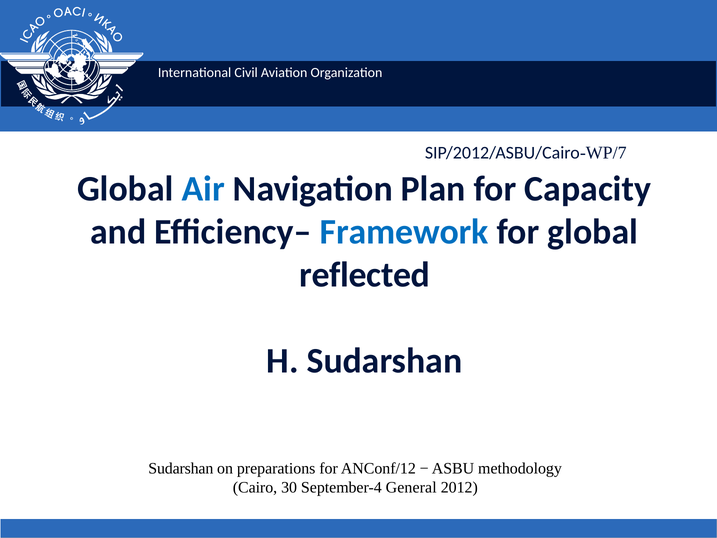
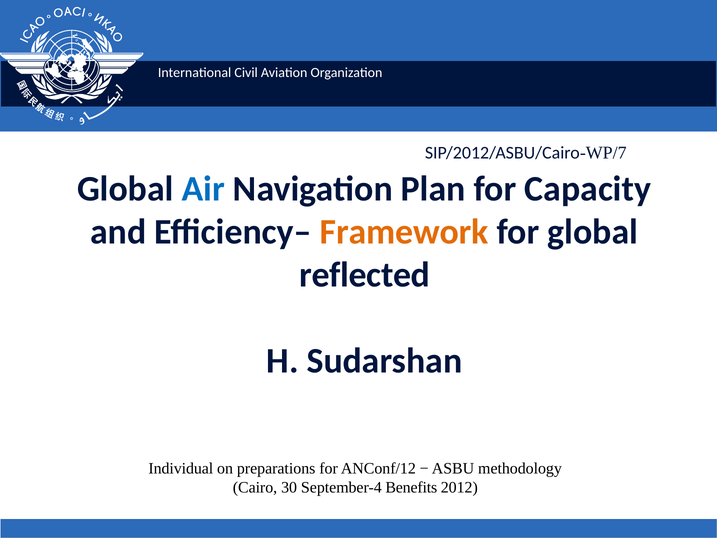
Framework colour: blue -> orange (404, 232)
Sudarshan: Sudarshan -> Individual (181, 468)
General: General -> Benefits (411, 487)
